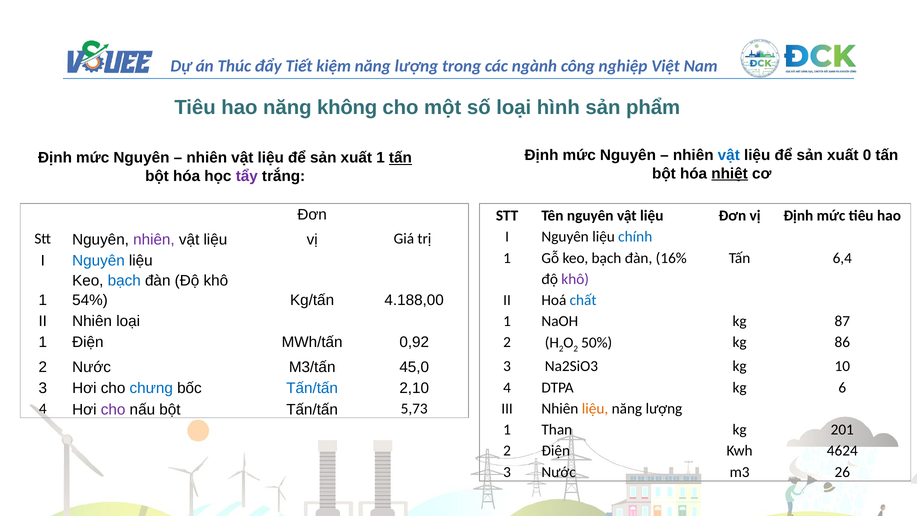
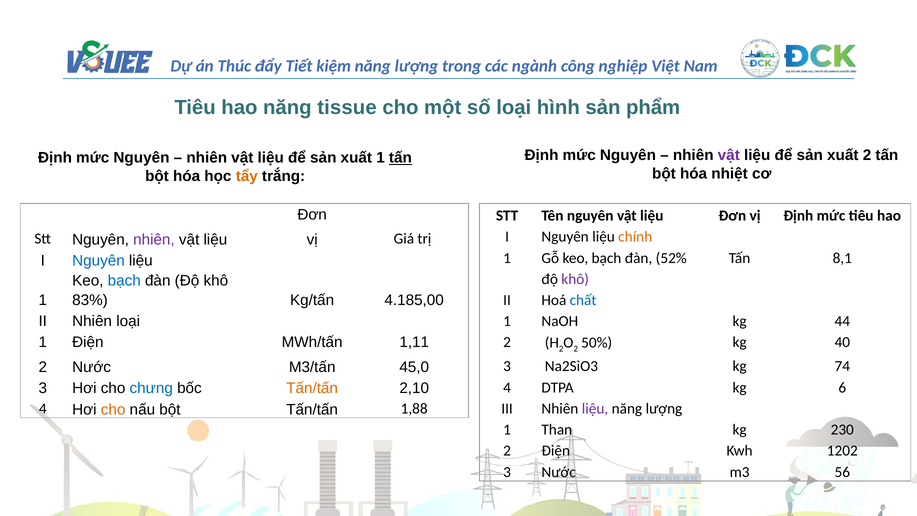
không: không -> tissue (347, 107)
vật colour: blue -> purple (729, 155)
xuất 0: 0 -> 2 (867, 155)
nhiệt underline: present -> none (730, 173)
tẩy colour: purple -> orange (247, 176)
chính colour: blue -> orange (635, 237)
16%: 16% -> 52% (671, 258)
6,4: 6,4 -> 8,1 (842, 258)
54%: 54% -> 83% (90, 300)
4.188,00: 4.188,00 -> 4.185,00 (414, 300)
87: 87 -> 44 (842, 321)
0,92: 0,92 -> 1,11 (414, 342)
86: 86 -> 40 (842, 342)
10: 10 -> 74 (842, 366)
Tấn/tấn colour: blue -> orange (312, 388)
cho colour: purple -> orange (113, 409)
5,73: 5,73 -> 1,88 (414, 408)
liệu colour: orange -> purple (595, 409)
201: 201 -> 230 (842, 430)
4624: 4624 -> 1202 (842, 451)
26: 26 -> 56 (842, 472)
